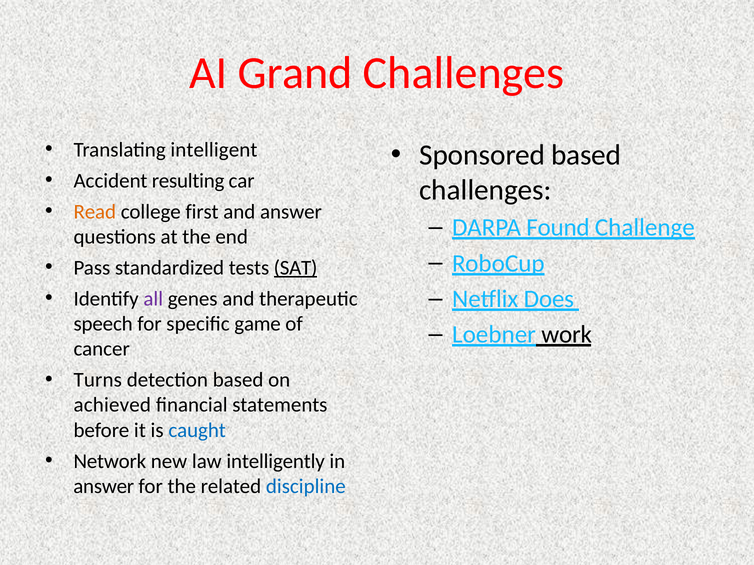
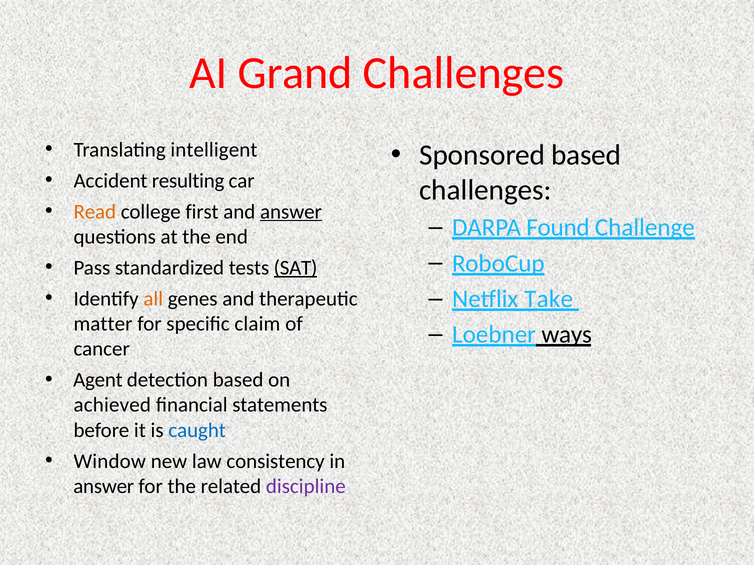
answer underline: none -> present (291, 212)
Does: Does -> Take (549, 299)
all colour: purple -> orange (153, 299)
speech: speech -> matter (103, 324)
game: game -> claim (257, 324)
work: work -> ways (567, 335)
Turns: Turns -> Agent (98, 380)
Network: Network -> Window (110, 462)
intelligently: intelligently -> consistency (276, 462)
discipline colour: blue -> purple (306, 487)
